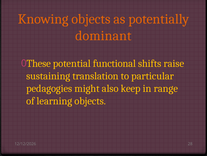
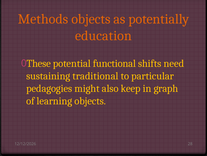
Knowing: Knowing -> Methods (43, 19)
dominant: dominant -> education (103, 35)
raise: raise -> need (174, 63)
translation: translation -> traditional (95, 76)
range: range -> graph (166, 88)
